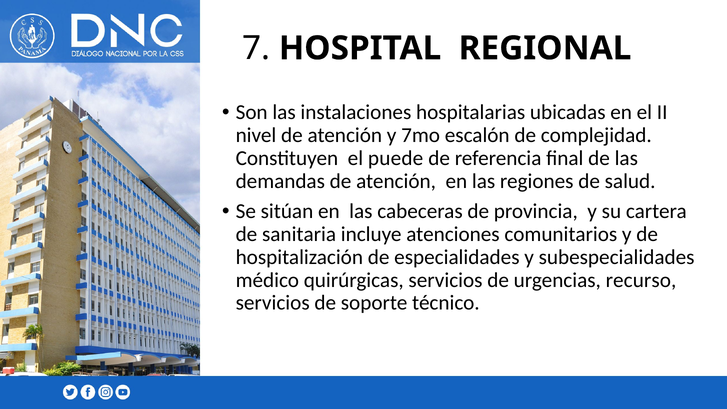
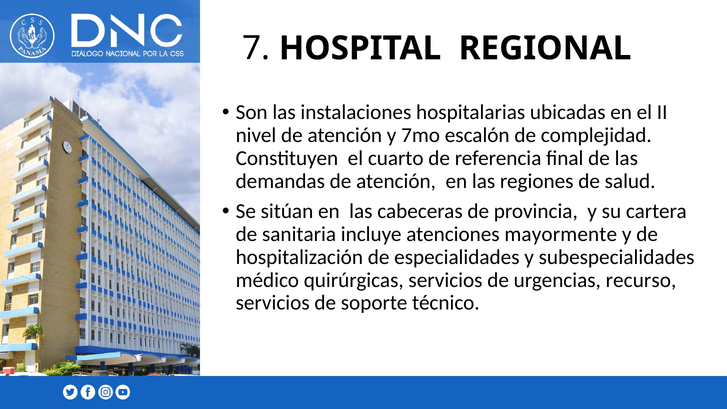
puede: puede -> cuarto (396, 158)
comunitarios: comunitarios -> mayormente (561, 234)
